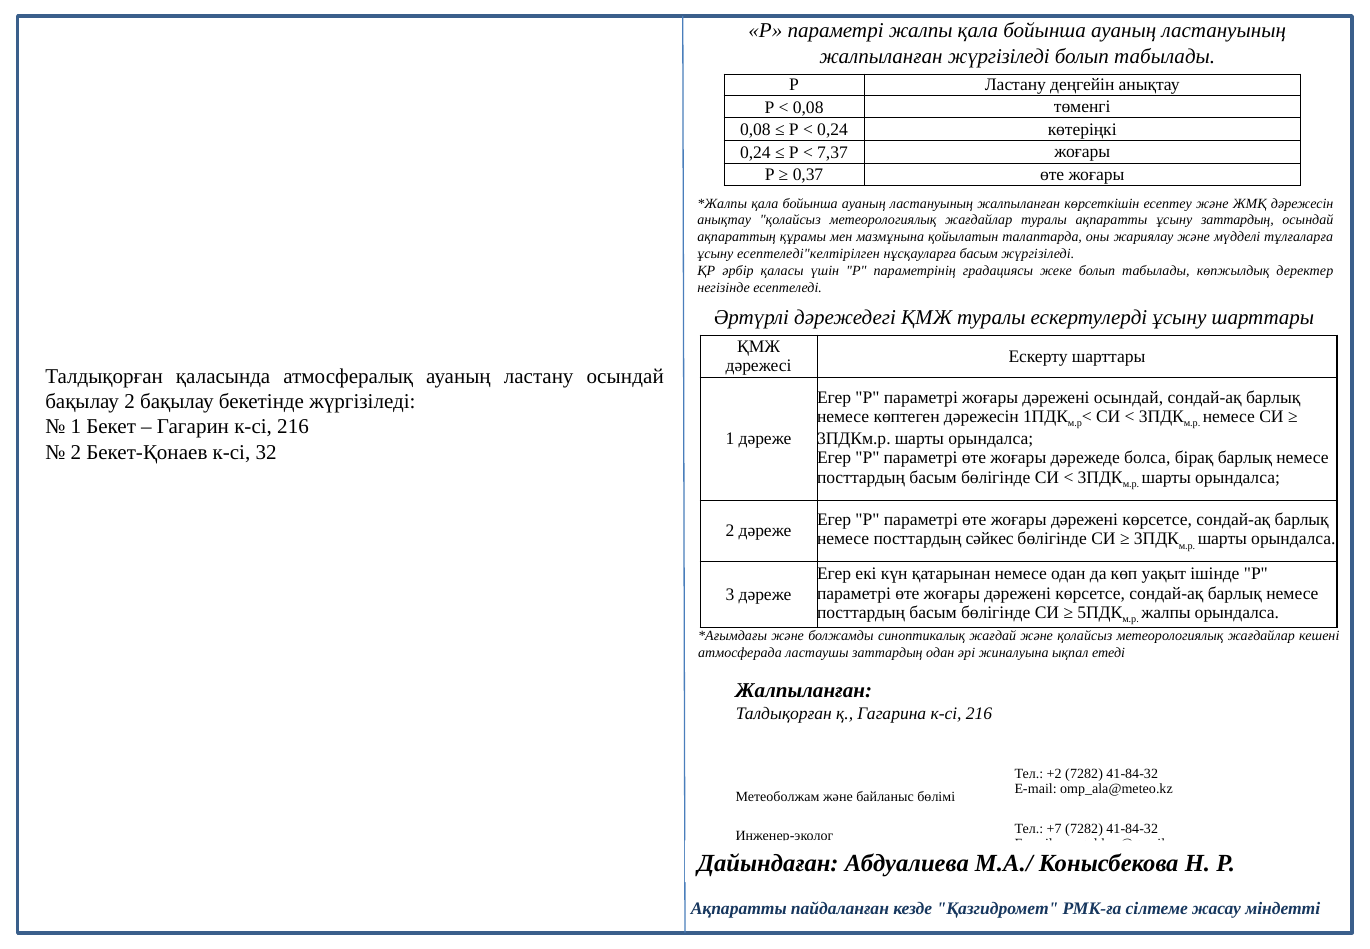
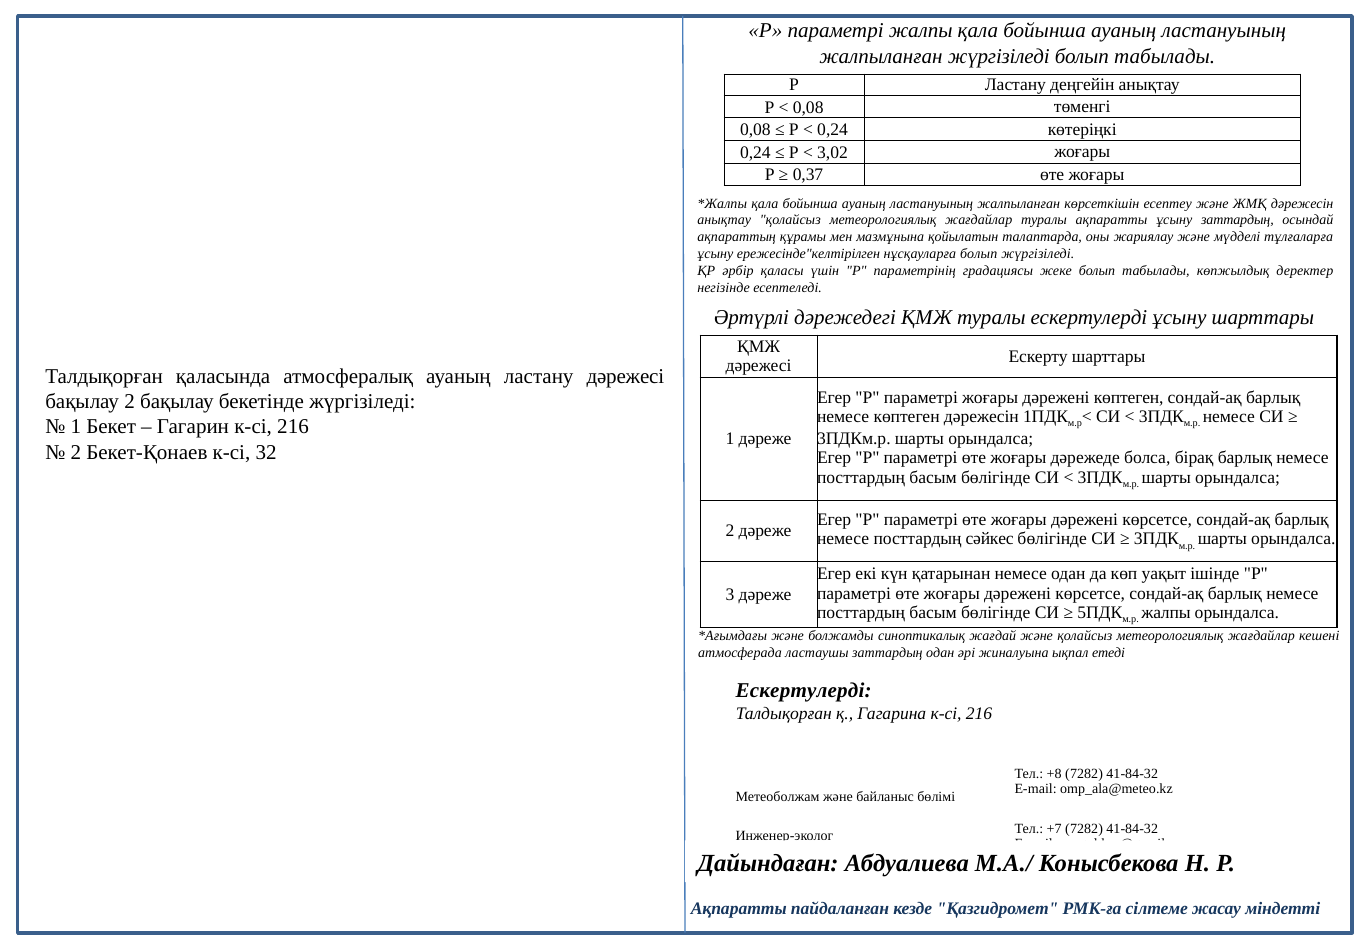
7,37: 7,37 -> 3,02 (833, 152)
есептеледі"келтірілген: есептеледі"келтірілген -> ережесінде"келтірілген (809, 254)
нұсқауларға басым: басым -> болып (979, 254)
ластану осындай: осындай -> дәрежесі (625, 376)
дәрежені осындай: осындай -> көптеген (1129, 397)
Жалпыланған: Жалпыланған -> Ескертулерді (804, 690)
+2: +2 -> +8 (1054, 773)
